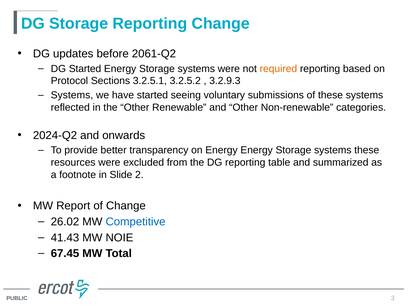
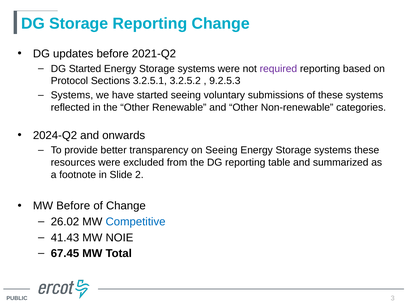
2061-Q2: 2061-Q2 -> 2021-Q2 (154, 54)
required colour: orange -> purple (278, 69)
3.2.9.3: 3.2.9.3 -> 9.2.5.3 (225, 81)
on Energy: Energy -> Seeing (221, 150)
MW Report: Report -> Before (73, 206)
